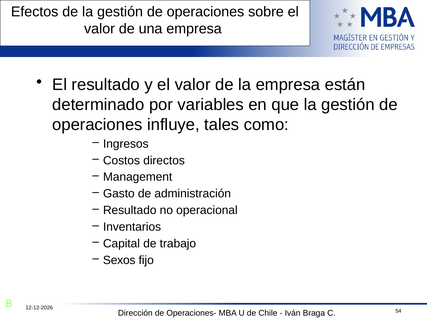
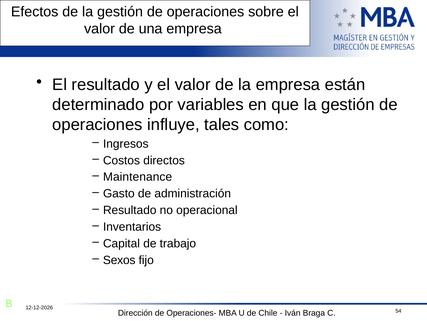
Management: Management -> Maintenance (138, 177)
